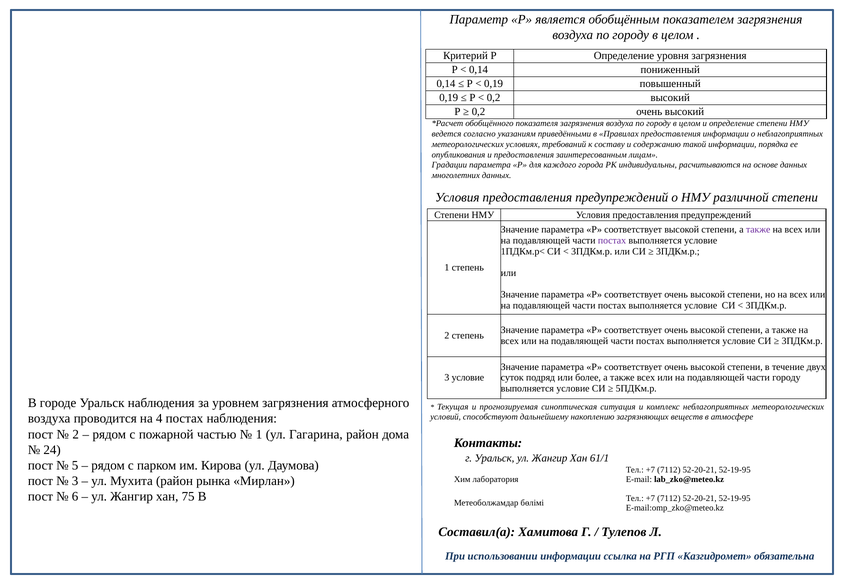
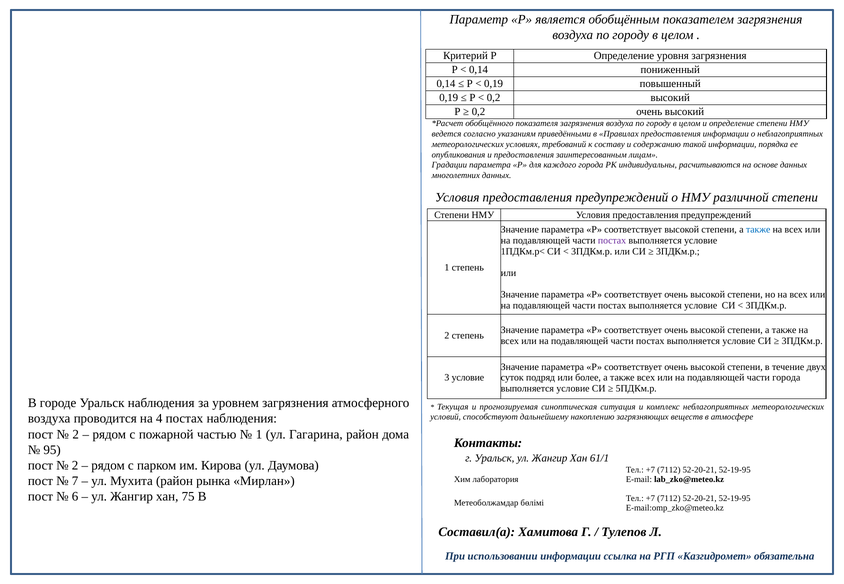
также colour: purple -> blue (758, 230)
части городу: городу -> города (786, 378)
24: 24 -> 95 (52, 450)
5: 5 -> 2 (75, 466)
3: 3 -> 7 (75, 481)
